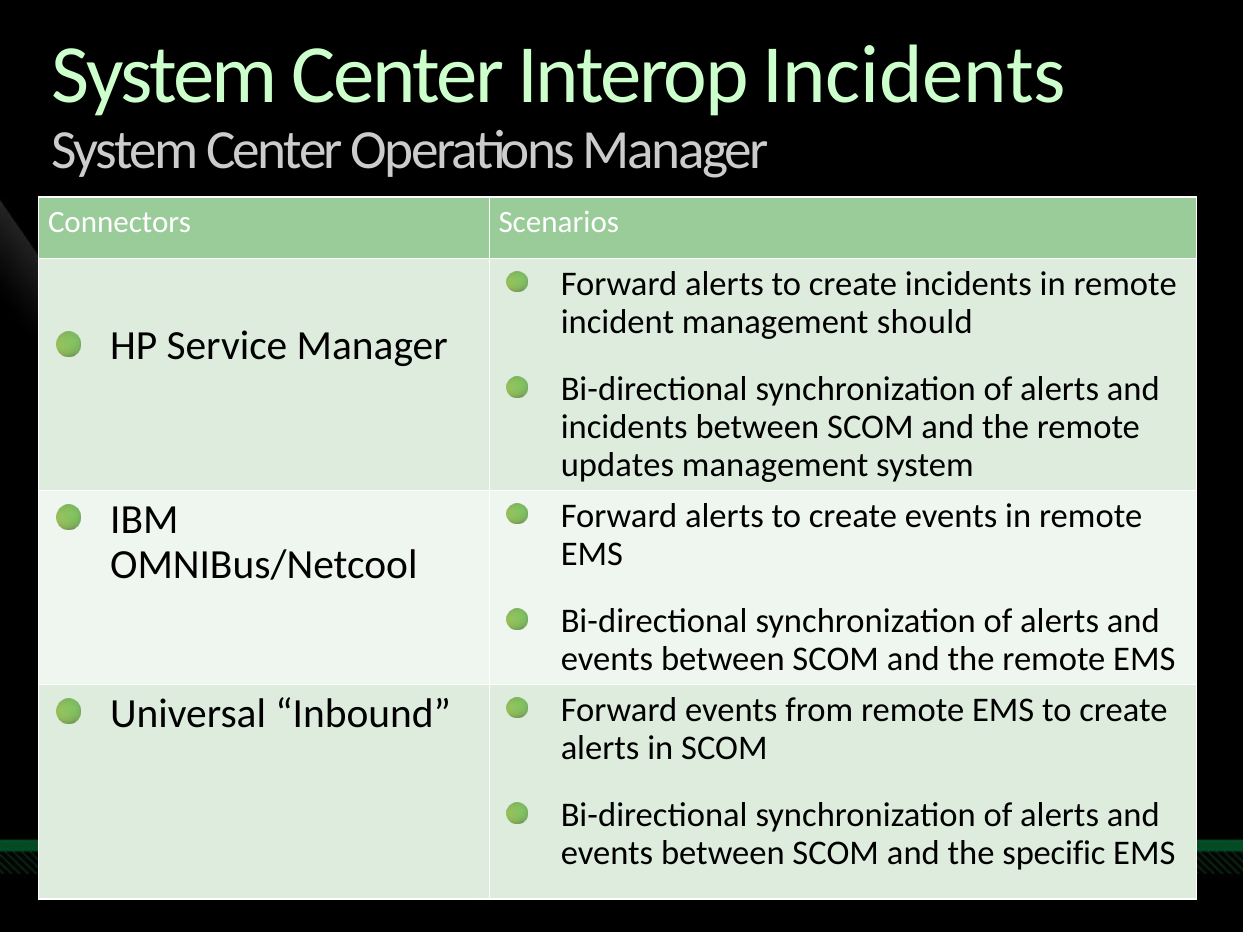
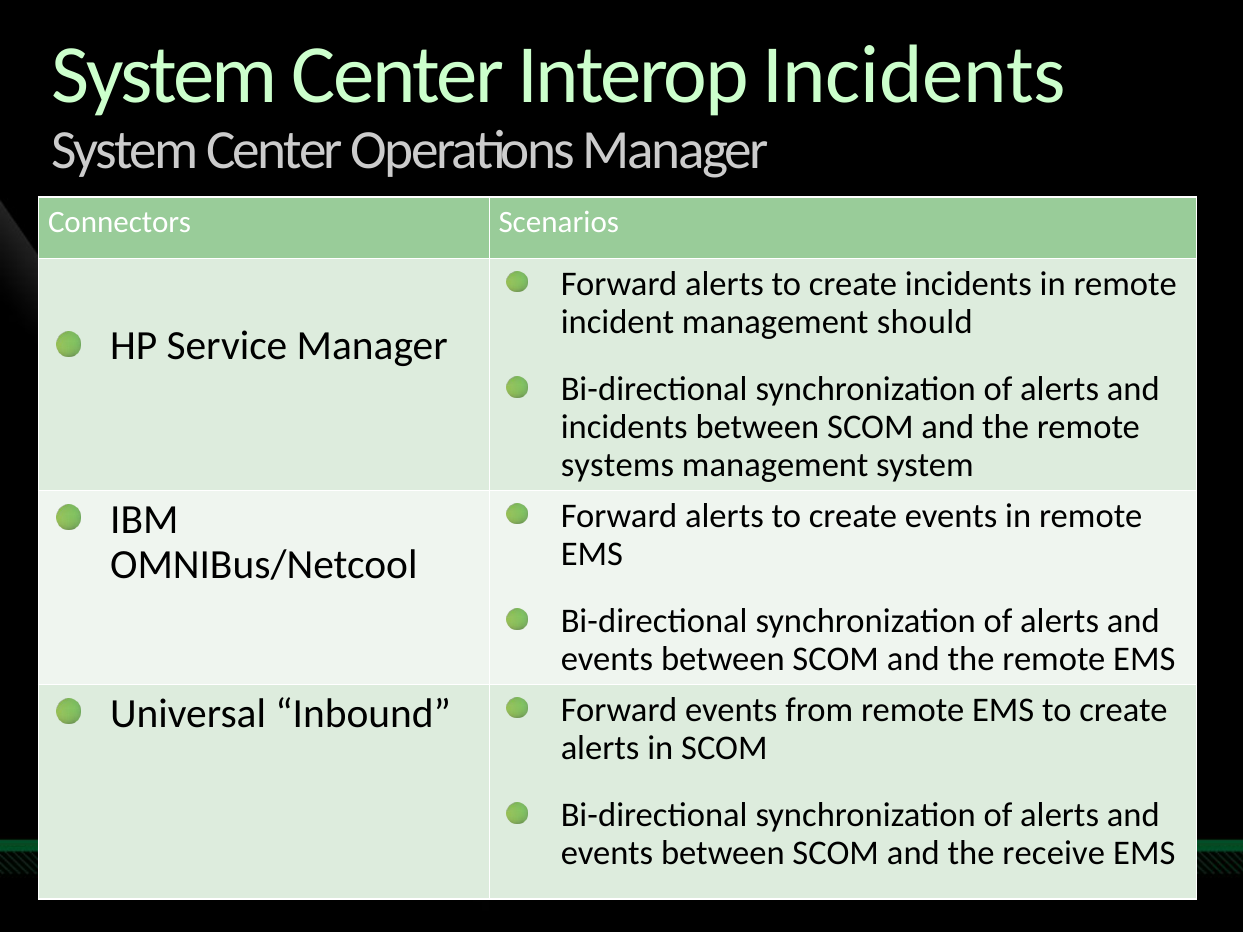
updates: updates -> systems (617, 465)
specific: specific -> receive (1054, 853)
